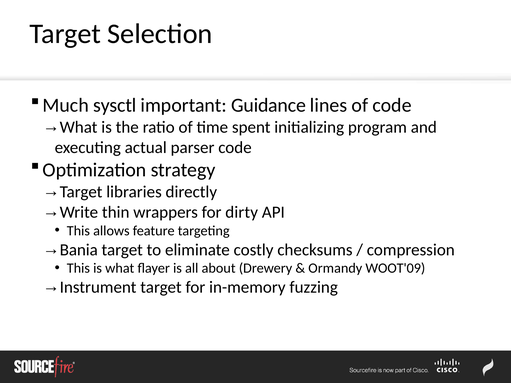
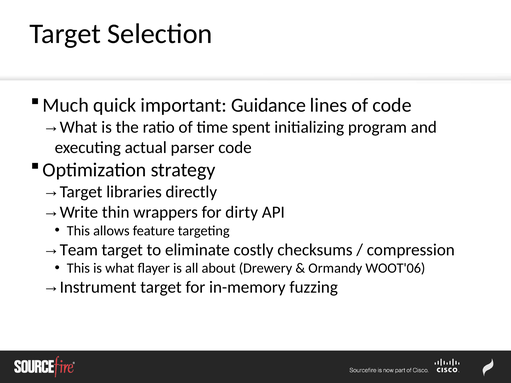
sysctl: sysctl -> quick (115, 105)
Bania: Bania -> Team (79, 250)
WOOT'09: WOOT'09 -> WOOT'06 (395, 268)
